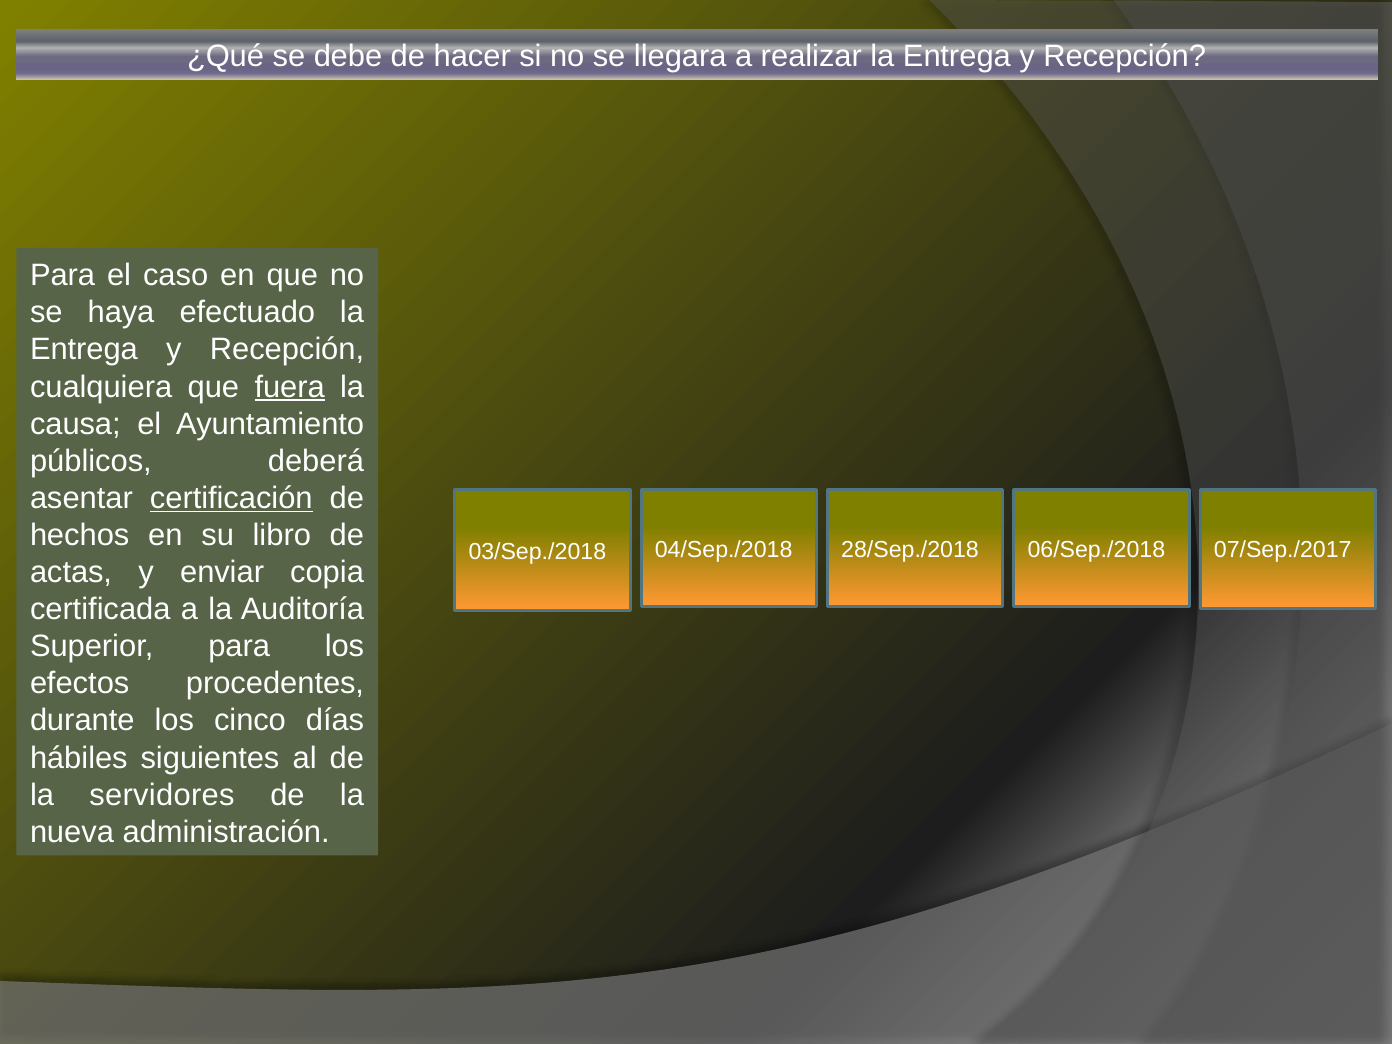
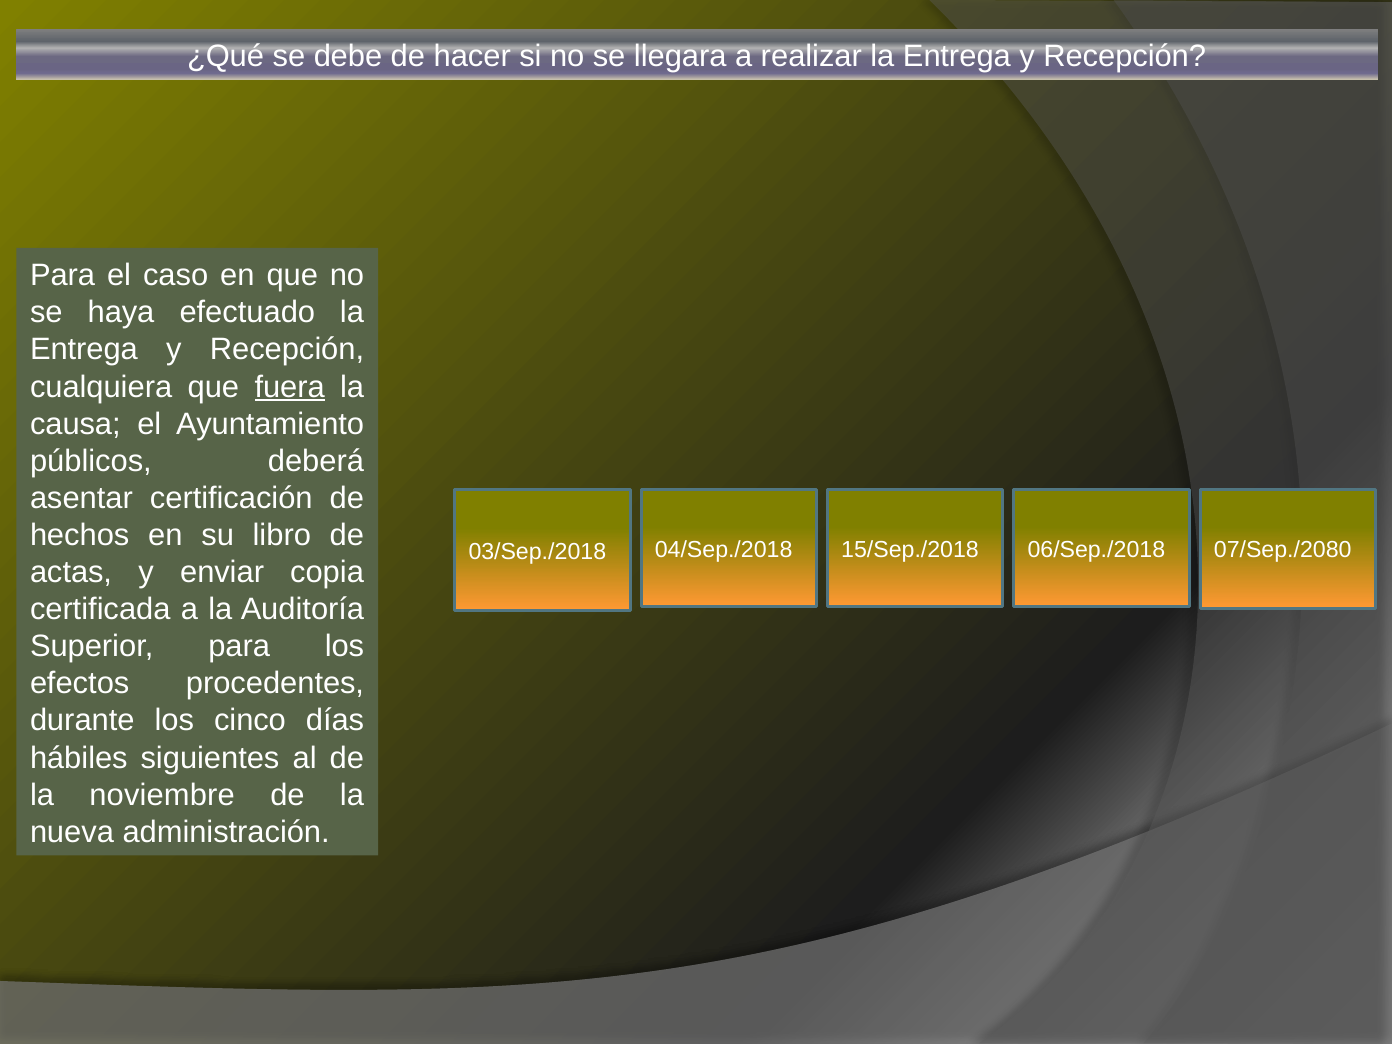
certificación underline: present -> none (231, 498)
28/Sep./2018: 28/Sep./2018 -> 15/Sep./2018 (910, 549)
07/Sep./2017: 07/Sep./2017 -> 07/Sep./2080 (1283, 550)
servidores: servidores -> noviembre (162, 795)
